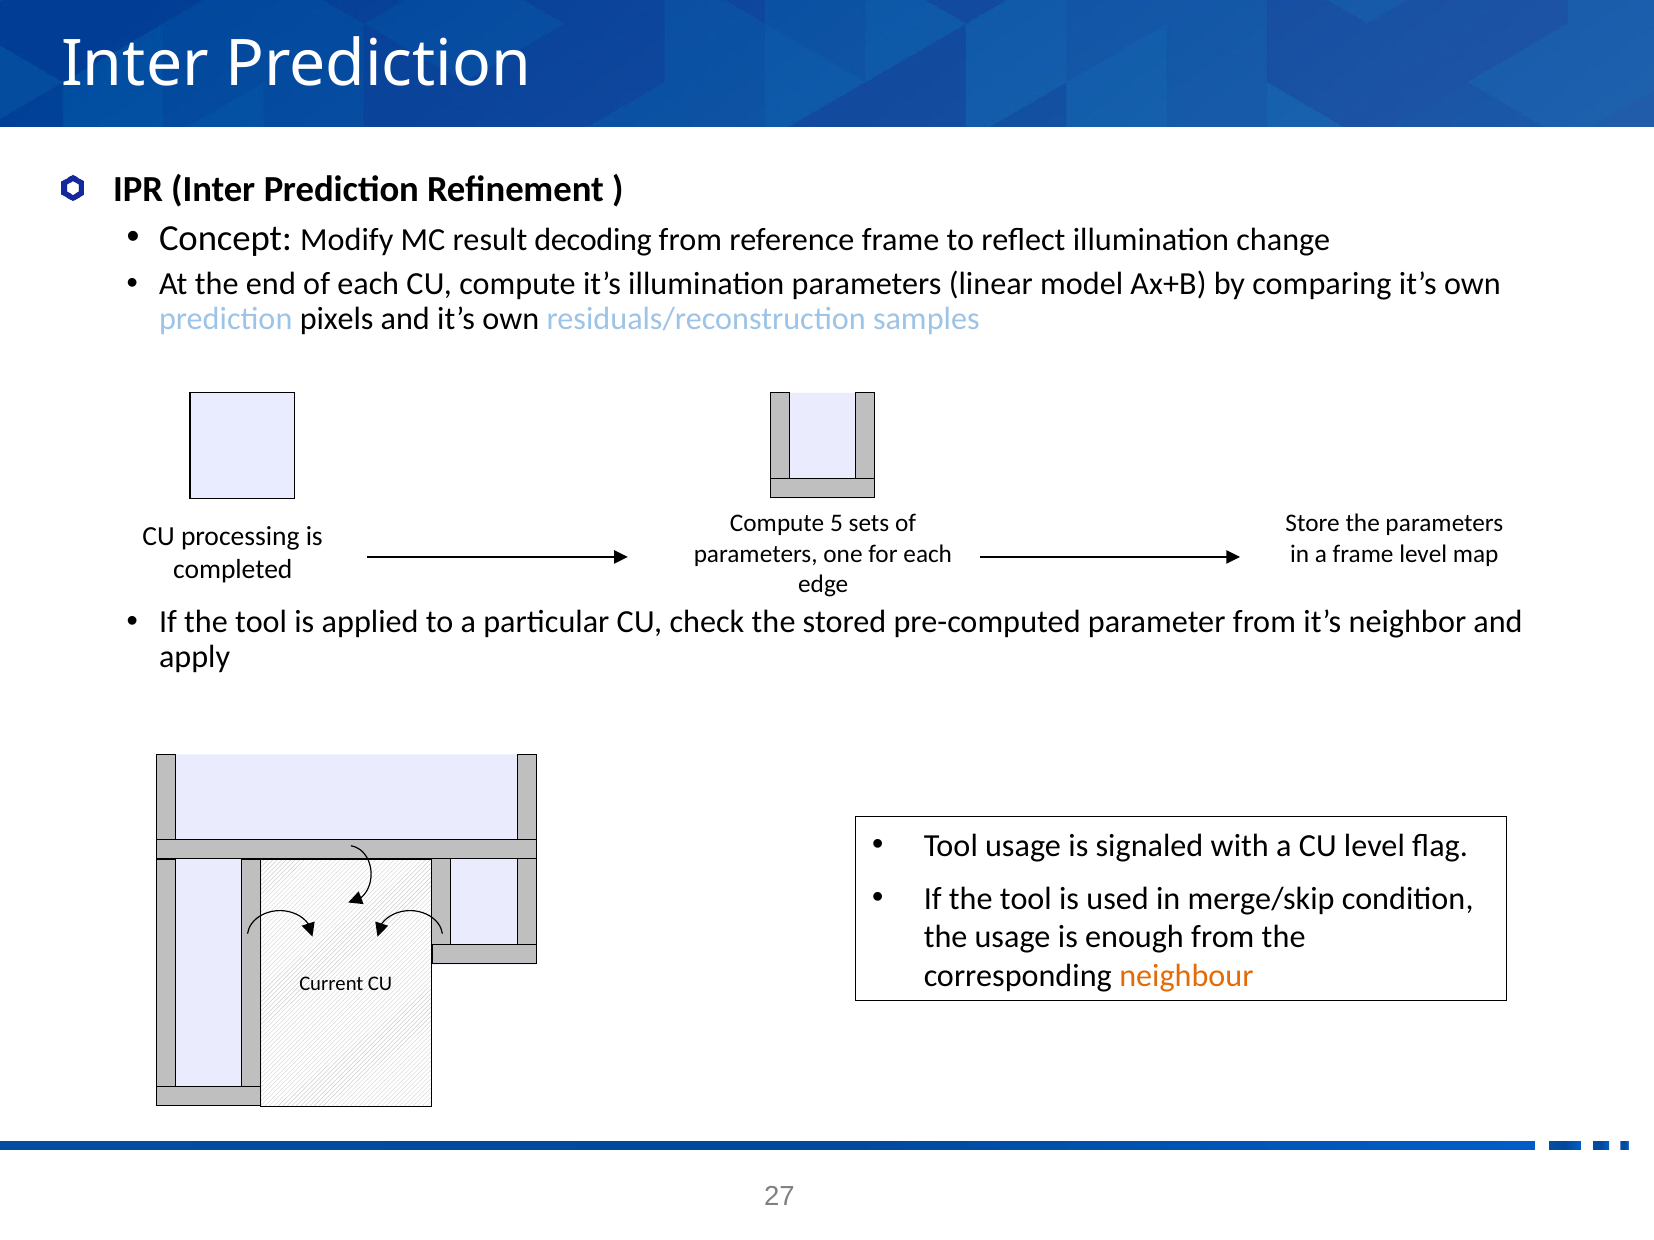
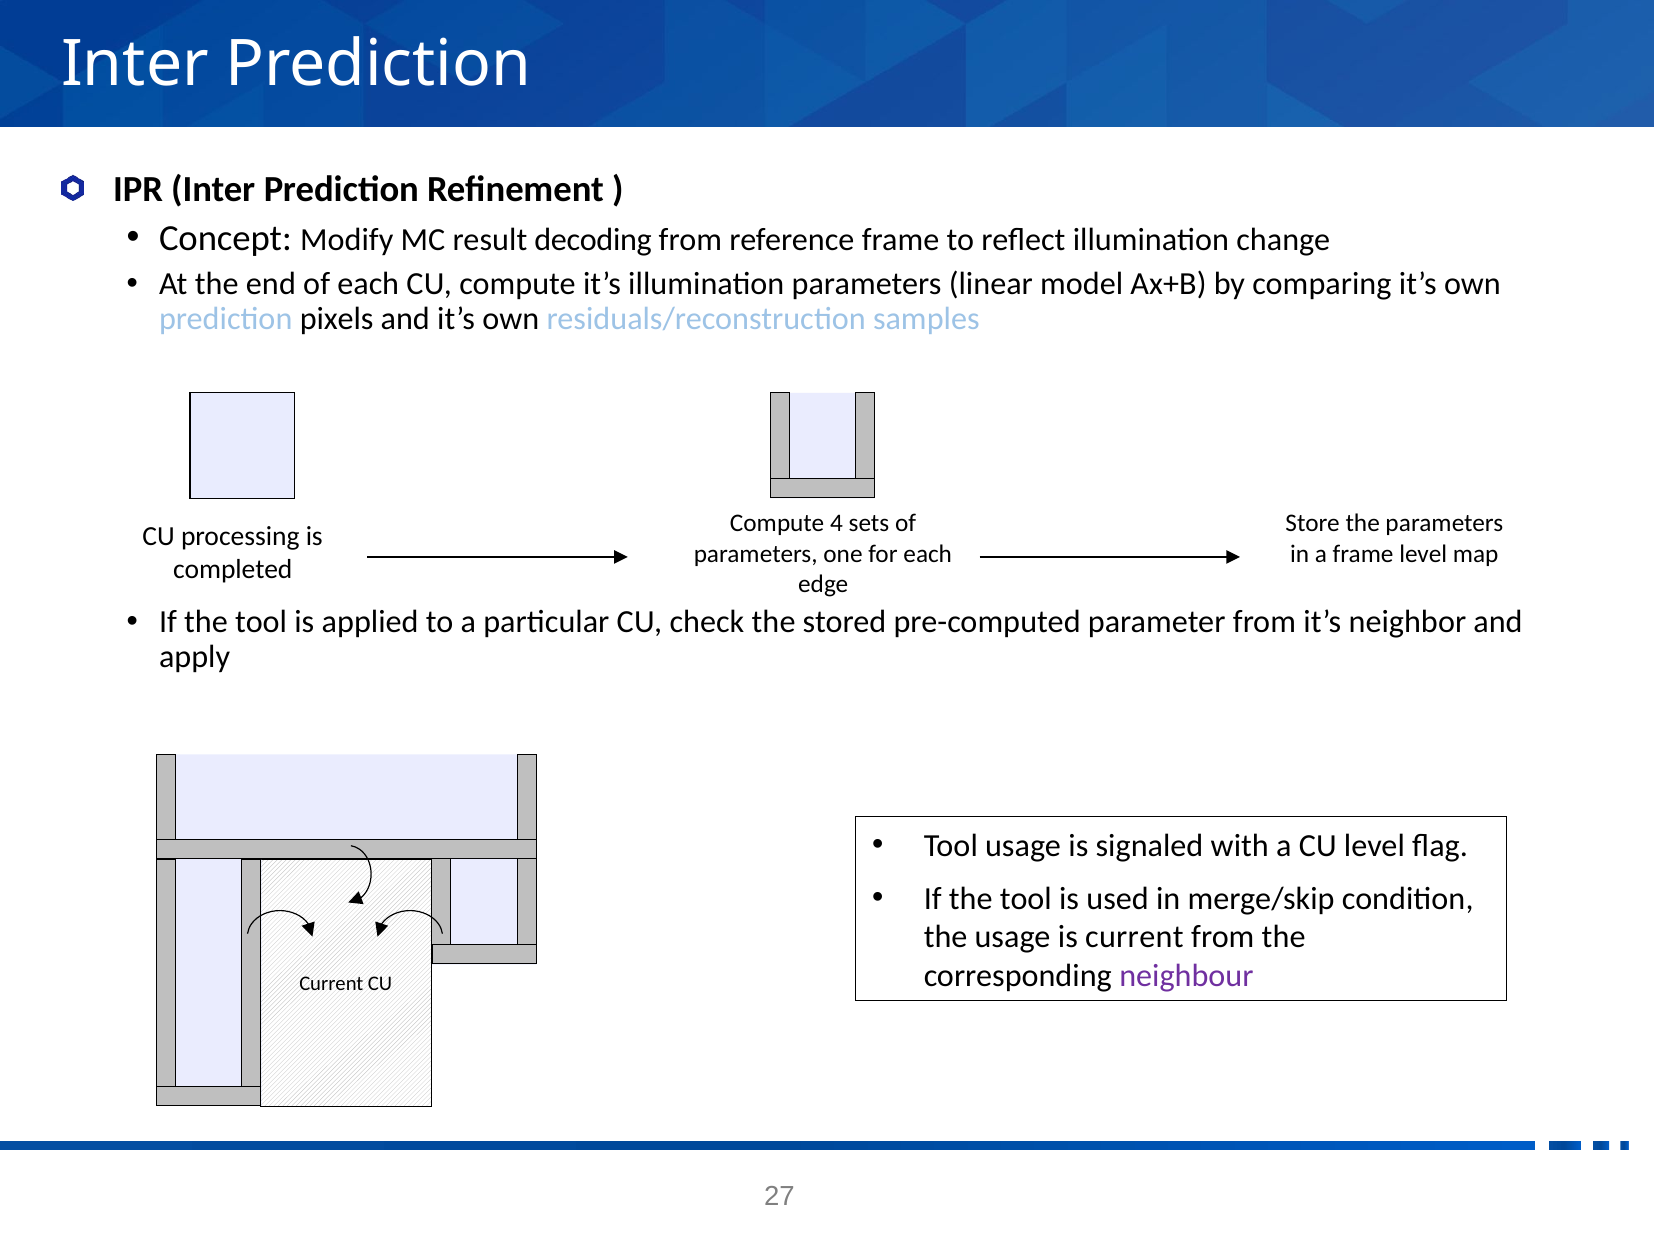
5: 5 -> 4 (837, 524)
is enough: enough -> current (1134, 937)
neighbour colour: orange -> purple (1186, 976)
